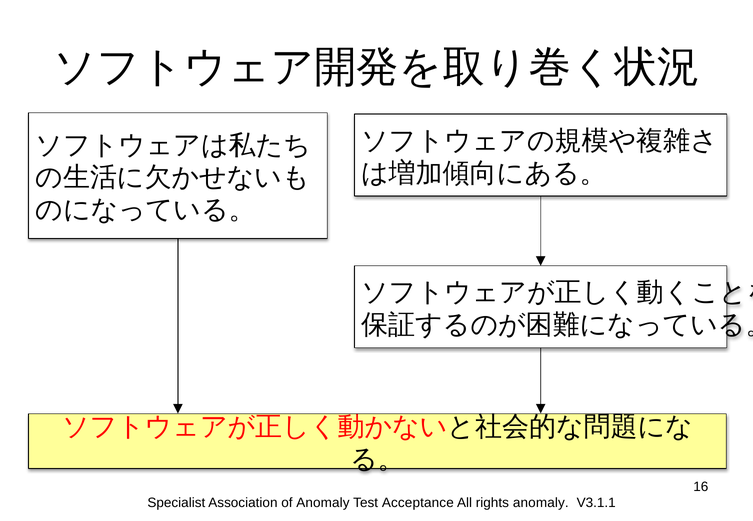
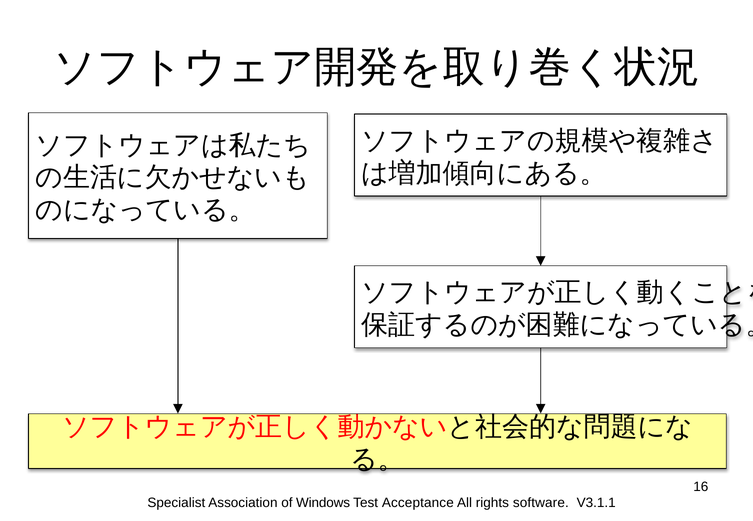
of Anomaly: Anomaly -> Windows (323, 503)
rights anomaly: anomaly -> software (541, 503)
